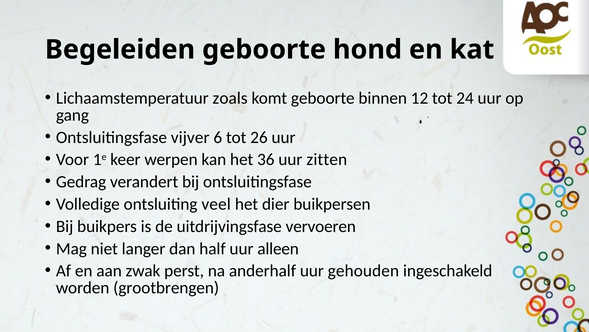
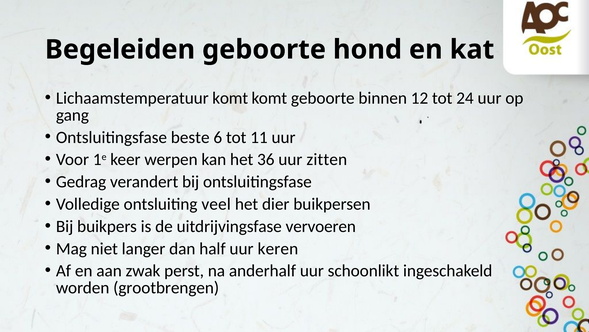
Lichaamstemperatuur zoals: zoals -> komt (230, 98)
vijver: vijver -> beste (190, 137)
26: 26 -> 11 (259, 137)
alleen: alleen -> keren (278, 248)
gehouden: gehouden -> schoonlikt (363, 270)
